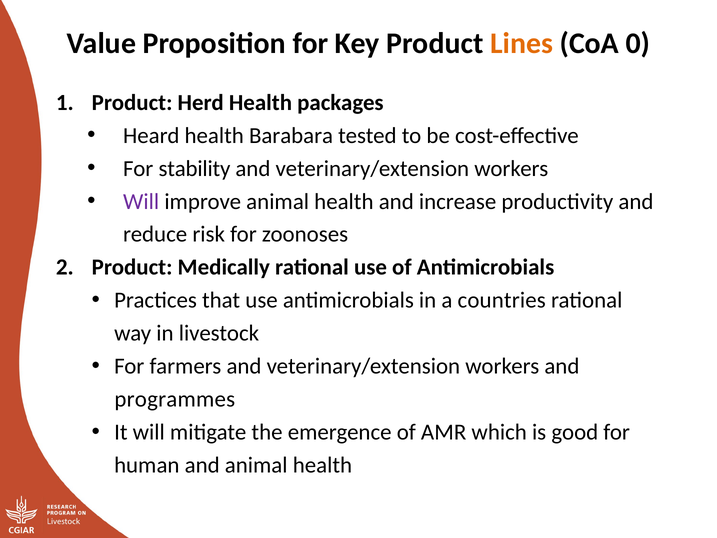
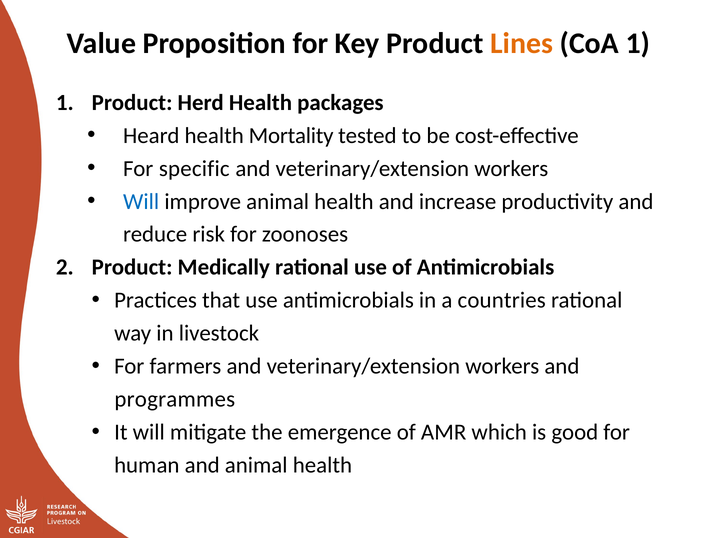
CoA 0: 0 -> 1 (638, 43)
Barabara: Barabara -> Mortality (291, 135)
stability: stability -> specific (194, 168)
Will colour: purple -> blue (141, 201)
